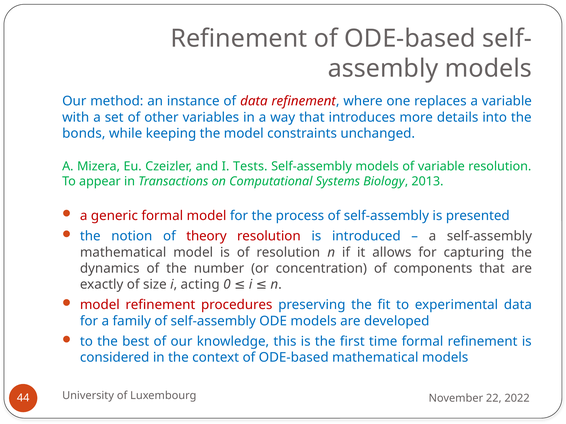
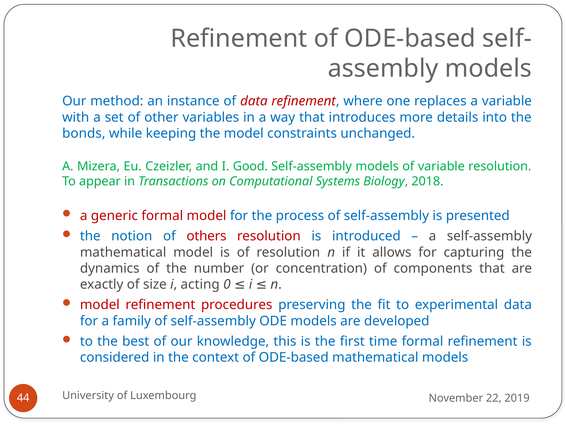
Tests: Tests -> Good (250, 167)
2013: 2013 -> 2018 (427, 182)
theory: theory -> others (207, 237)
2022: 2022 -> 2019 (517, 399)
